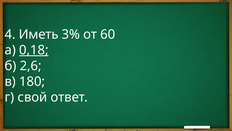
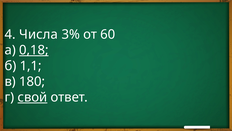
Иметь: Иметь -> Числа (38, 34)
2,6: 2,6 -> 1,1 (31, 66)
свой underline: none -> present (32, 97)
